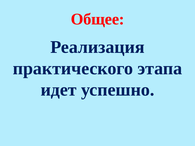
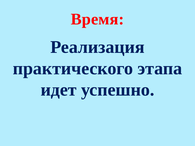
Общее: Общее -> Время (97, 19)
